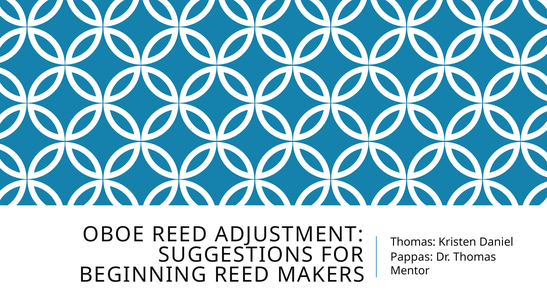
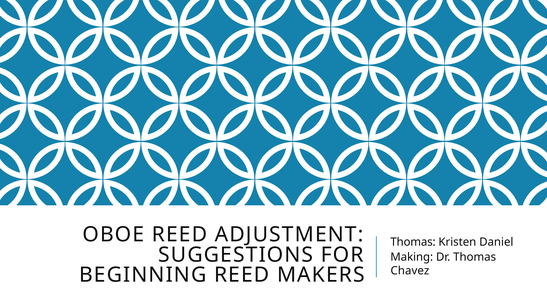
Pappas: Pappas -> Making (412, 257)
Mentor: Mentor -> Chavez (410, 270)
